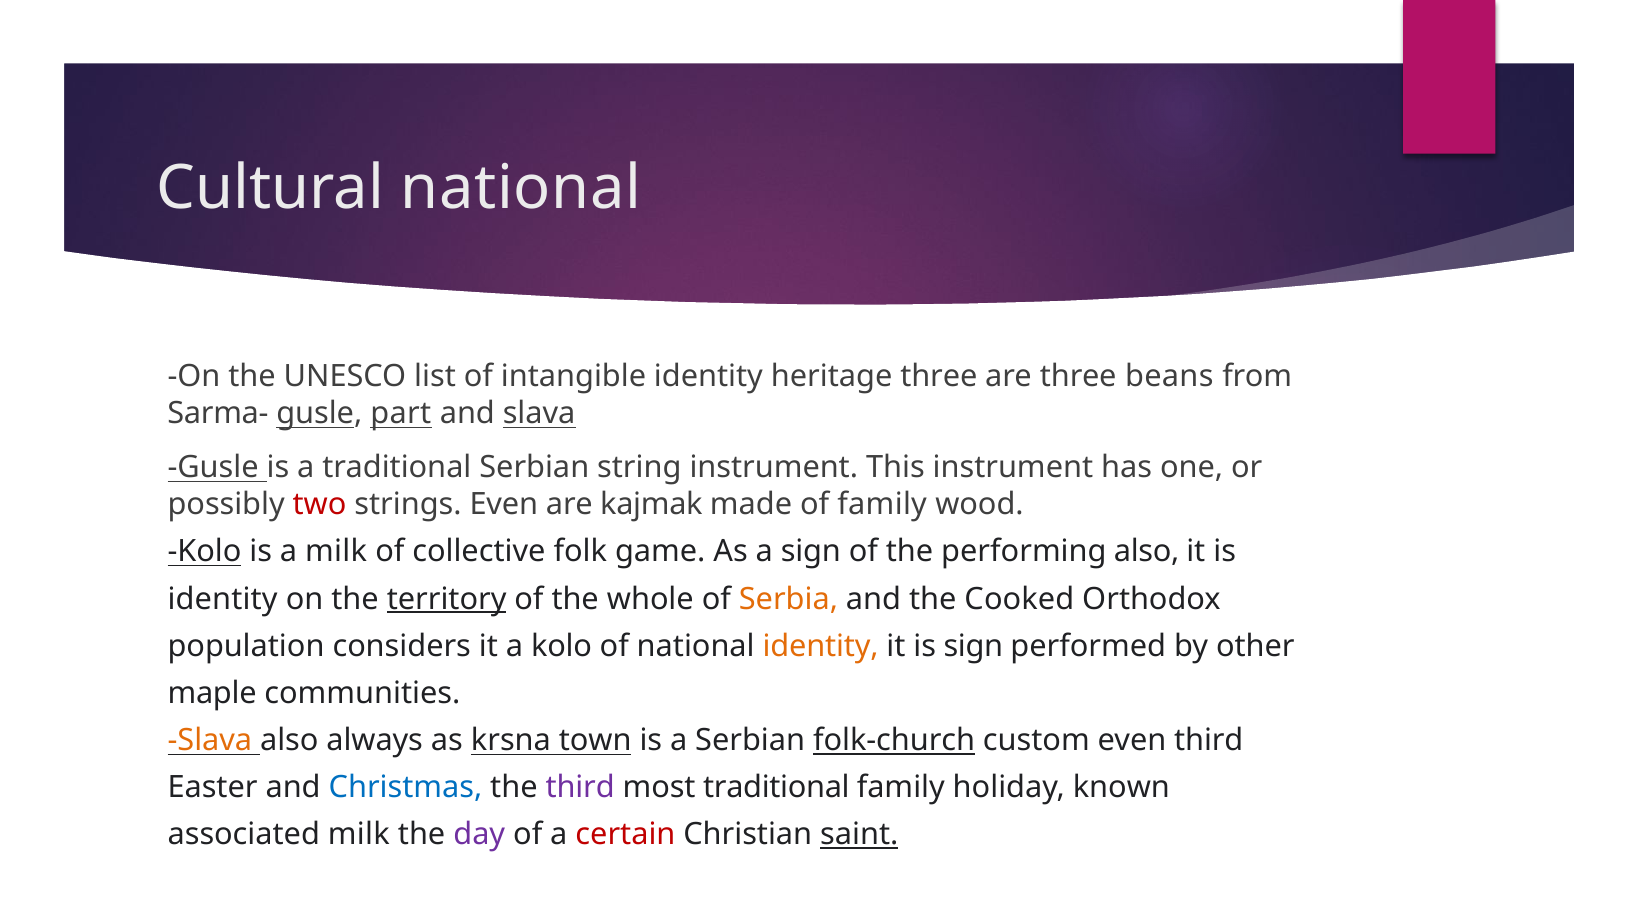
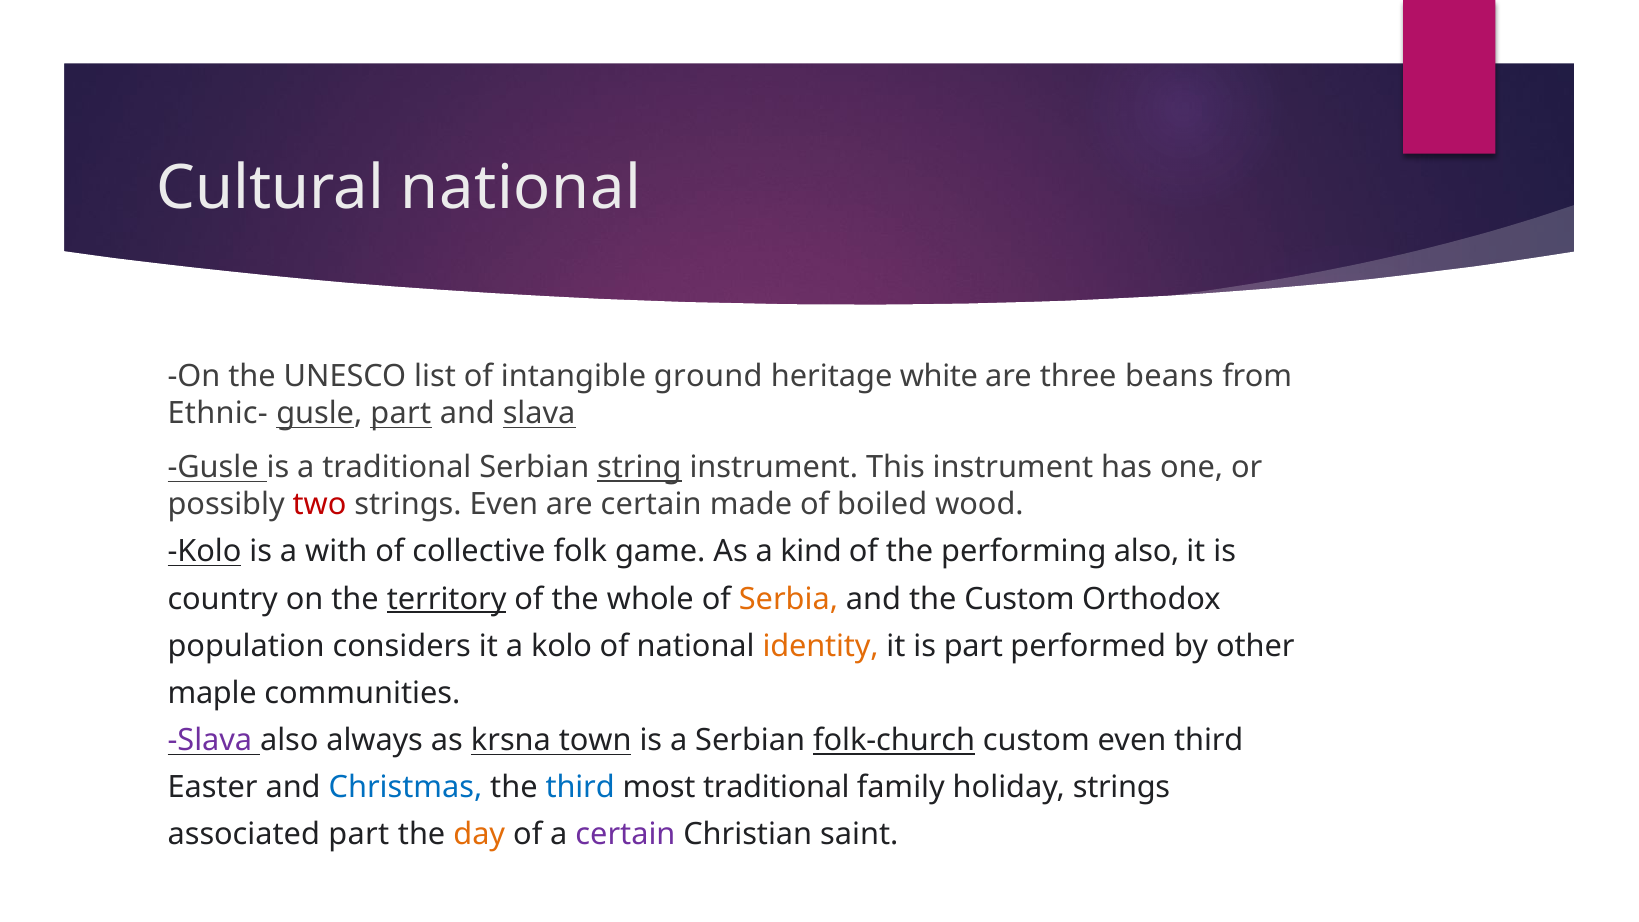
intangible identity: identity -> ground (708, 377)
heritage three: three -> white (939, 377)
Sarma-: Sarma- -> Ethnic- (218, 414)
string underline: none -> present (639, 468)
are kajmak: kajmak -> certain (651, 504)
of family: family -> boiled (882, 504)
a milk: milk -> with (336, 552)
a sign: sign -> kind (811, 552)
identity: identity -> country (223, 599)
the Cooked: Cooked -> Custom (1020, 599)
is sign: sign -> part (973, 646)
Slava colour: orange -> purple (210, 740)
third colour: purple -> blue (580, 788)
holiday known: known -> strings (1122, 788)
associated milk: milk -> part (359, 835)
day colour: purple -> orange (479, 835)
certain colour: red -> purple (625, 835)
saint underline: present -> none (859, 835)
